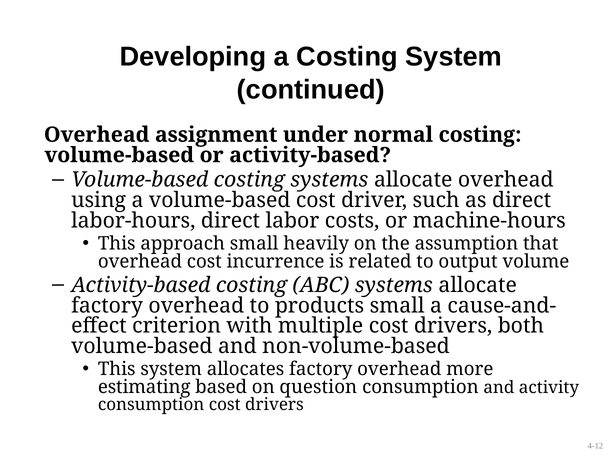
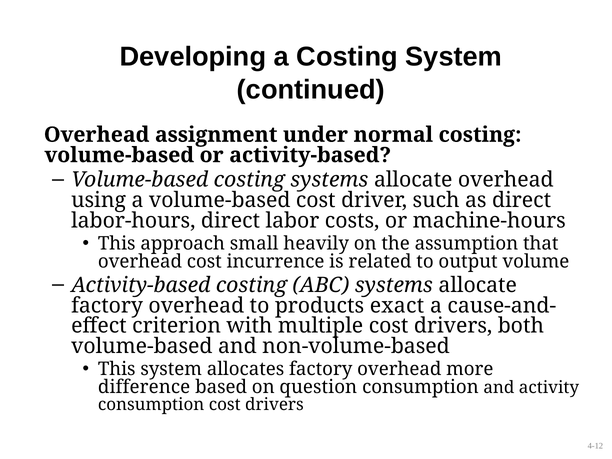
products small: small -> exact (397, 306)
estimating: estimating -> difference (144, 387)
